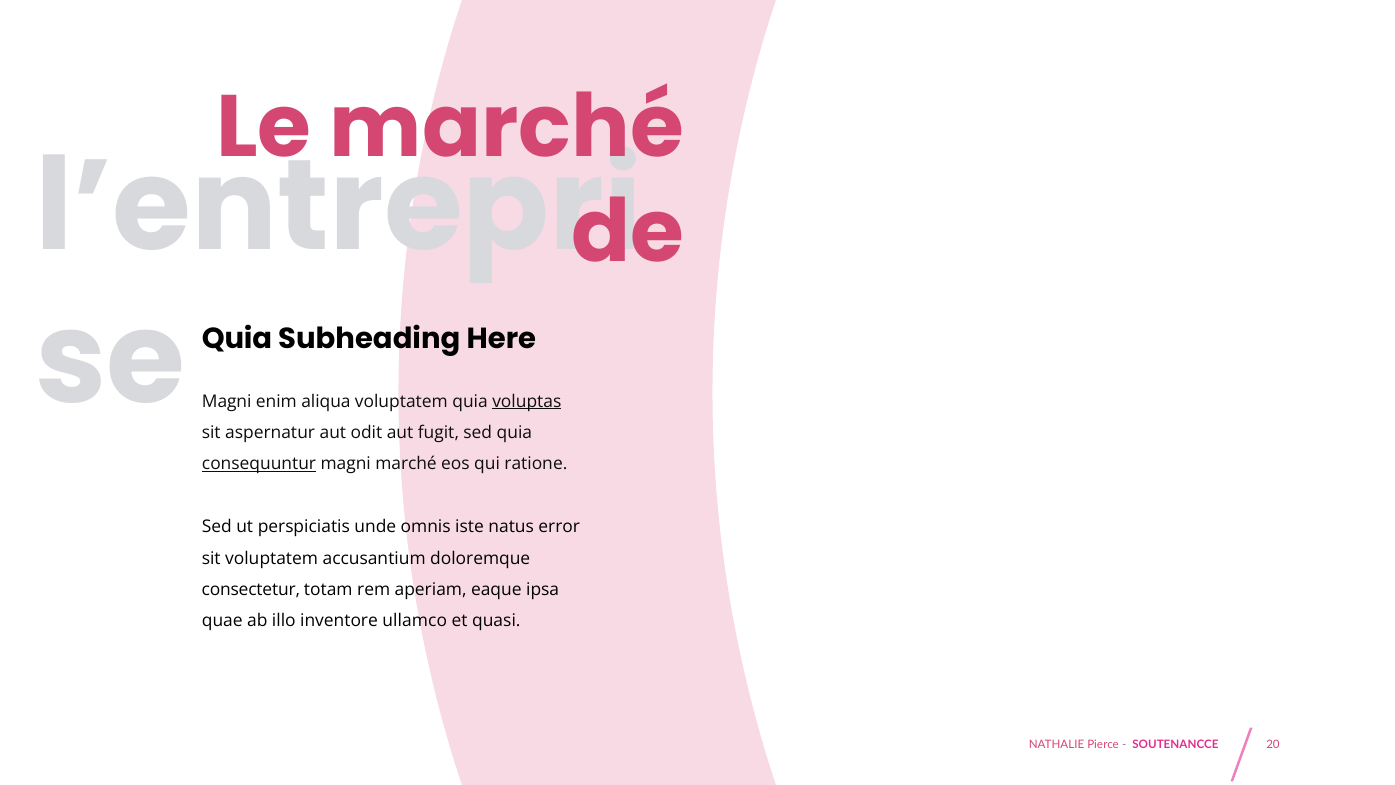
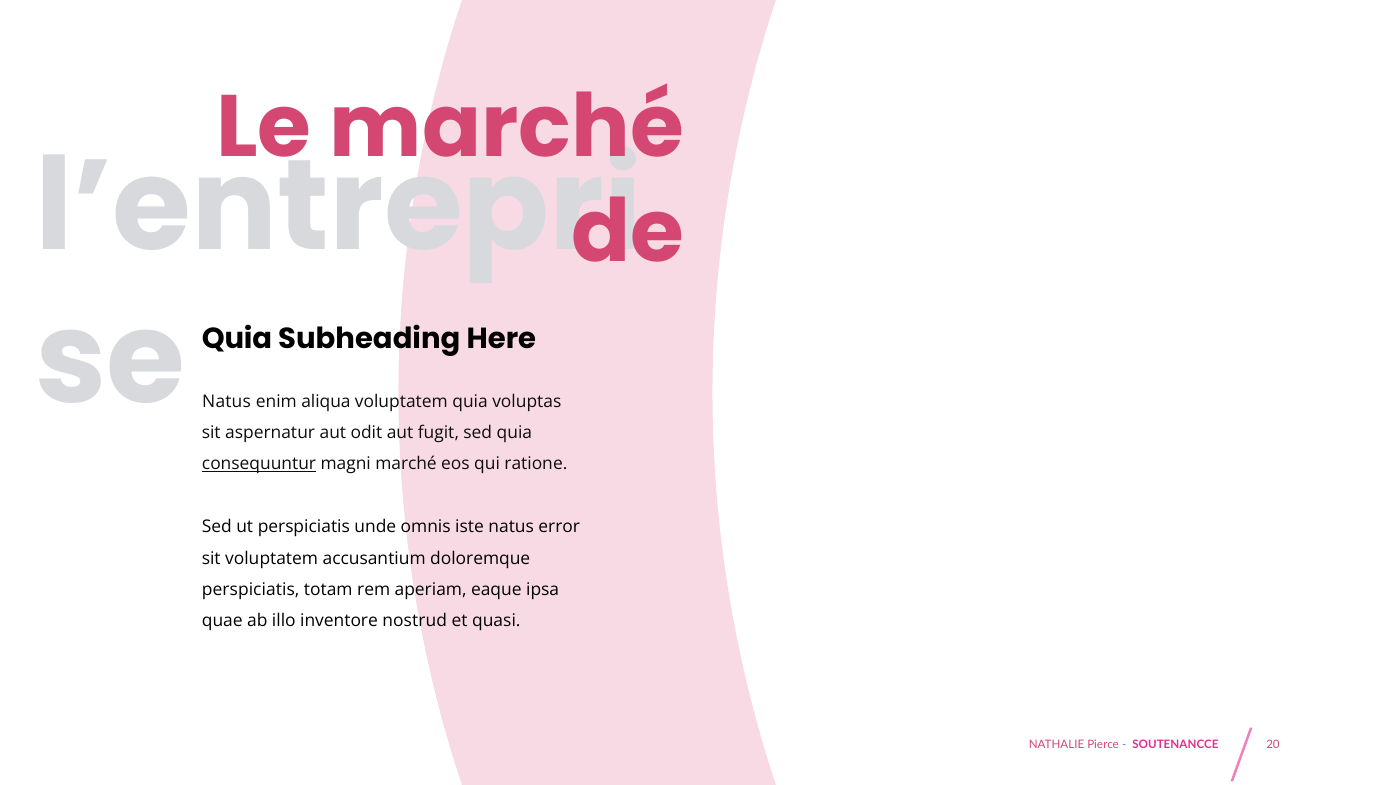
Magni: Magni -> Natus (227, 401)
voluptas underline: present -> none (527, 401)
consectetur: consectetur -> perspiciatis (251, 589)
ullamco: ullamco -> nostrud (415, 621)
